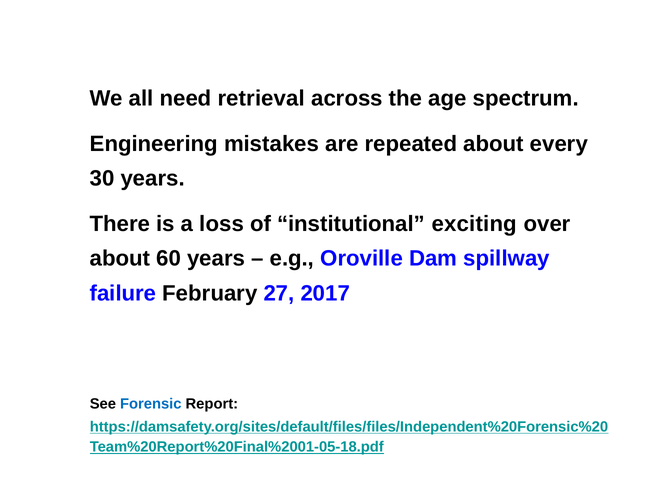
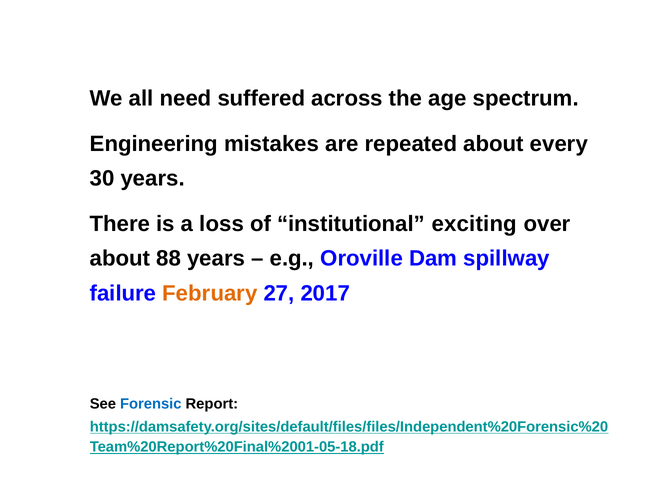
retrieval: retrieval -> suffered (261, 98)
60: 60 -> 88 (169, 259)
February colour: black -> orange (210, 294)
